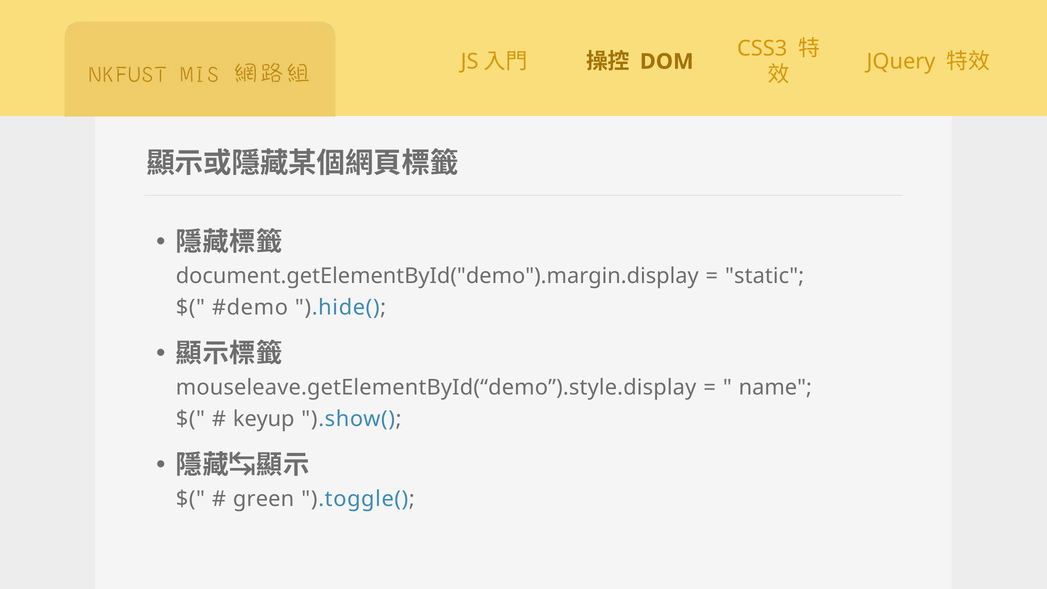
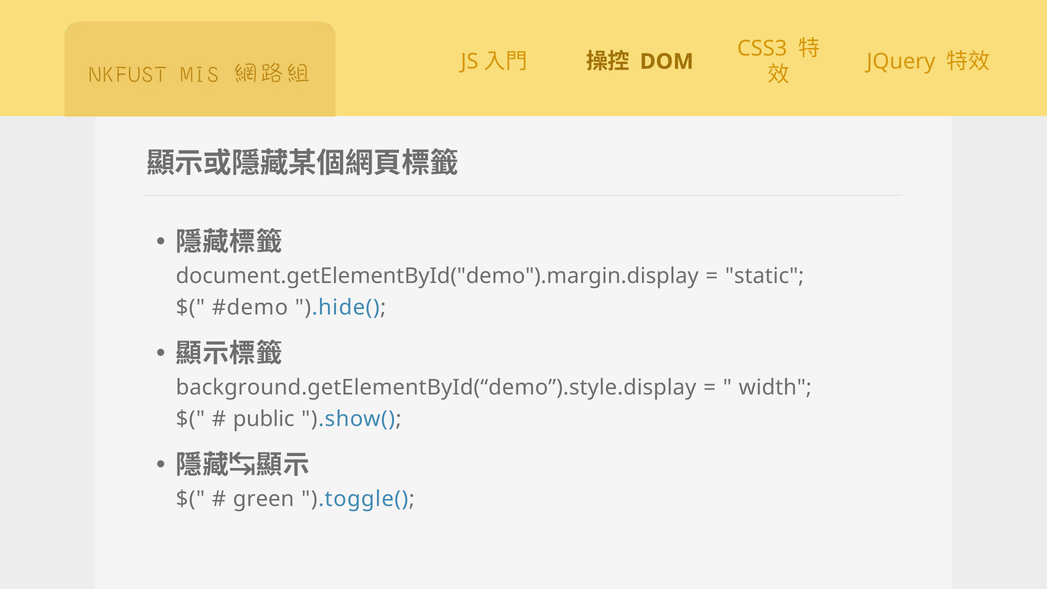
mouseleave.getElementById(“demo”).style.display: mouseleave.getElementById(“demo”).style.display -> background.getElementById(“demo”).style.display (436, 388)
name: name -> width (775, 388)
keyup: keyup -> public (264, 419)
